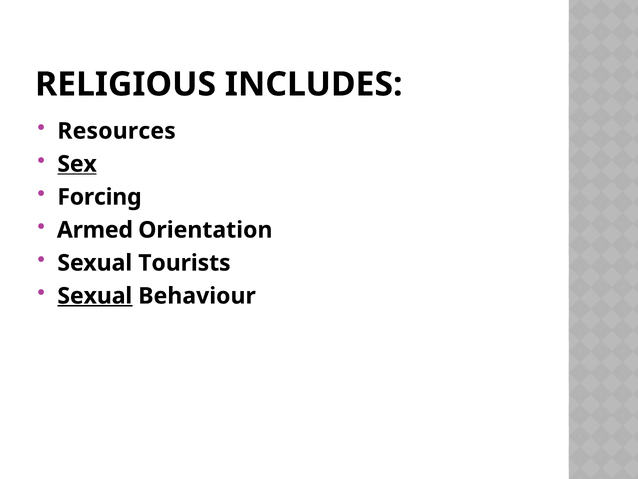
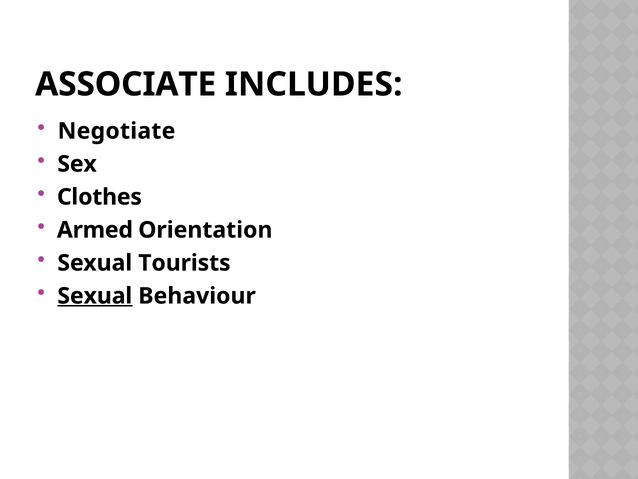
RELIGIOUS: RELIGIOUS -> ASSOCIATE (126, 84)
Resources: Resources -> Negotiate (117, 131)
Sex underline: present -> none (77, 164)
Forcing: Forcing -> Clothes (99, 197)
